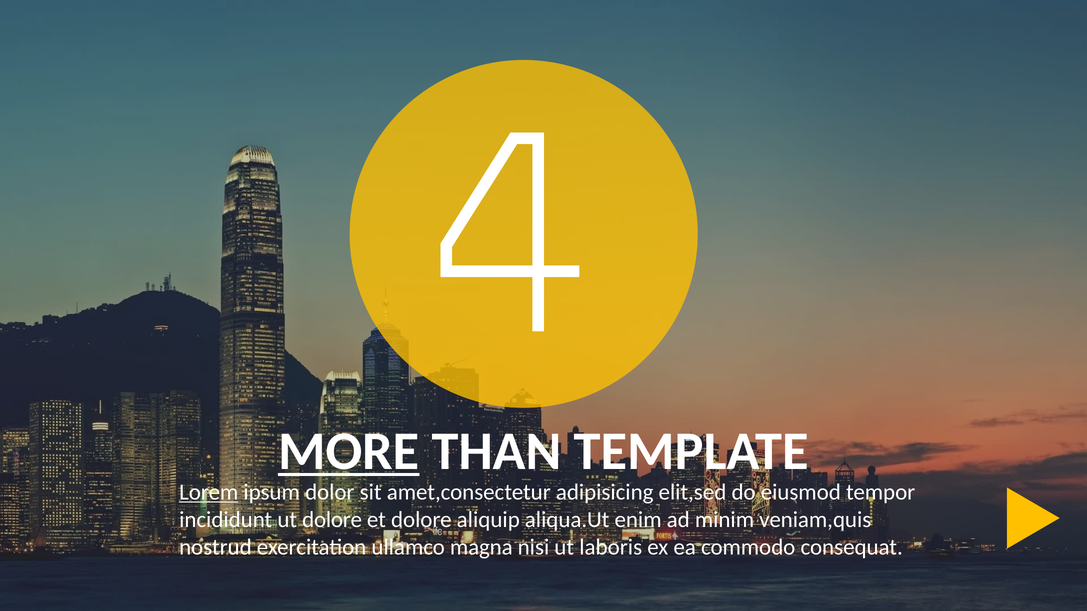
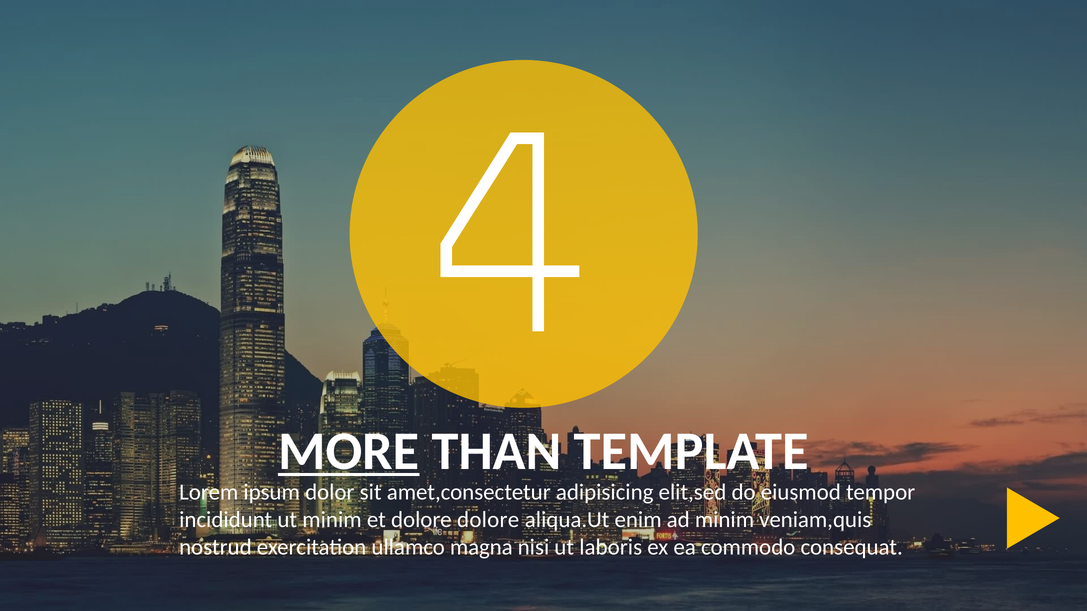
Lorem underline: present -> none (209, 493)
ut dolore: dolore -> minim (332, 520)
dolore aliquip: aliquip -> dolore (488, 520)
